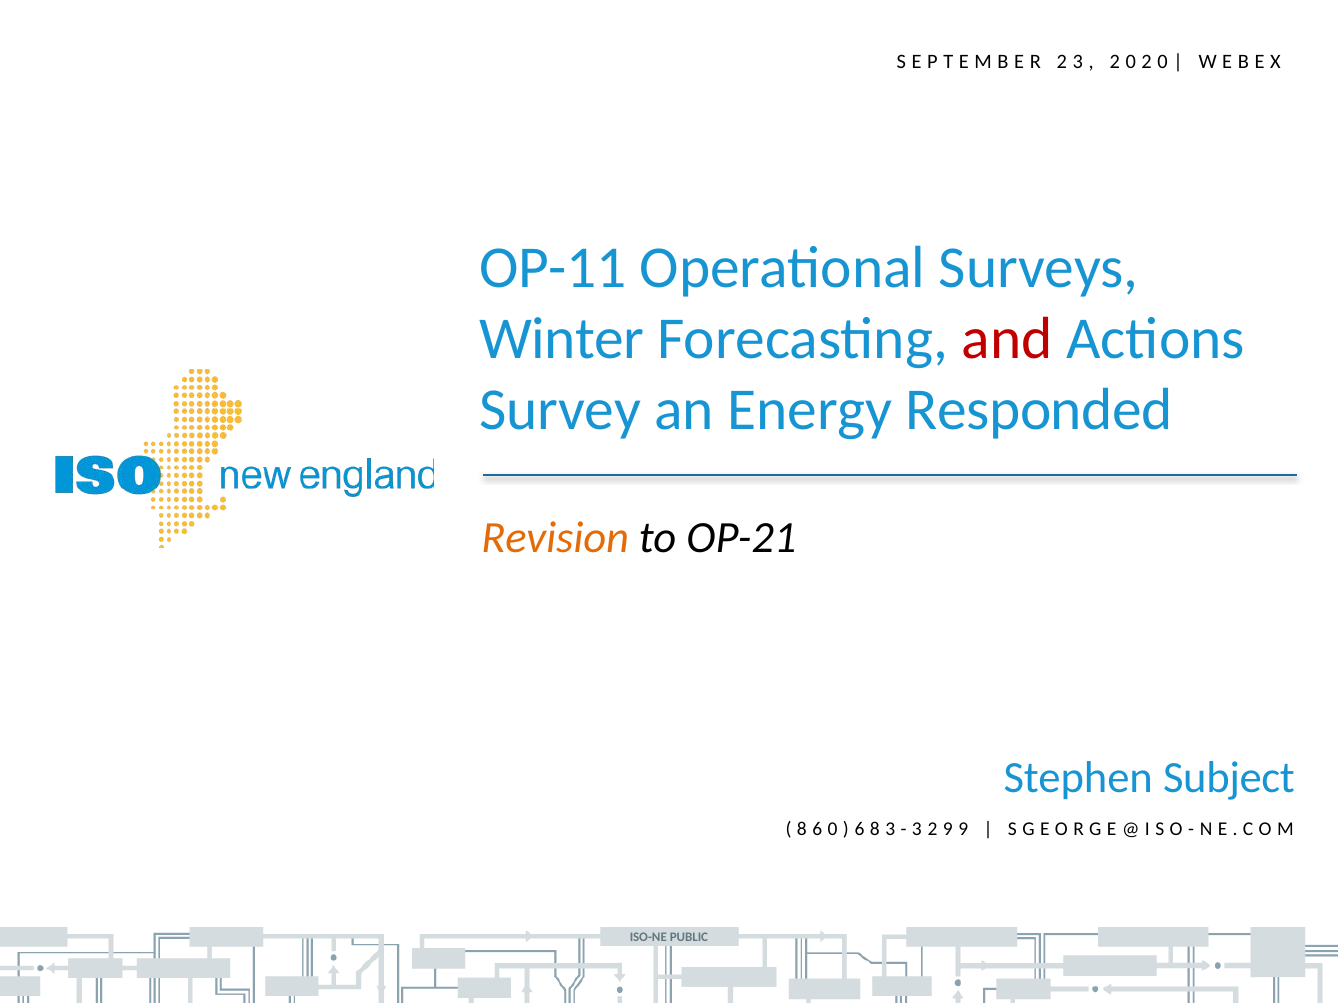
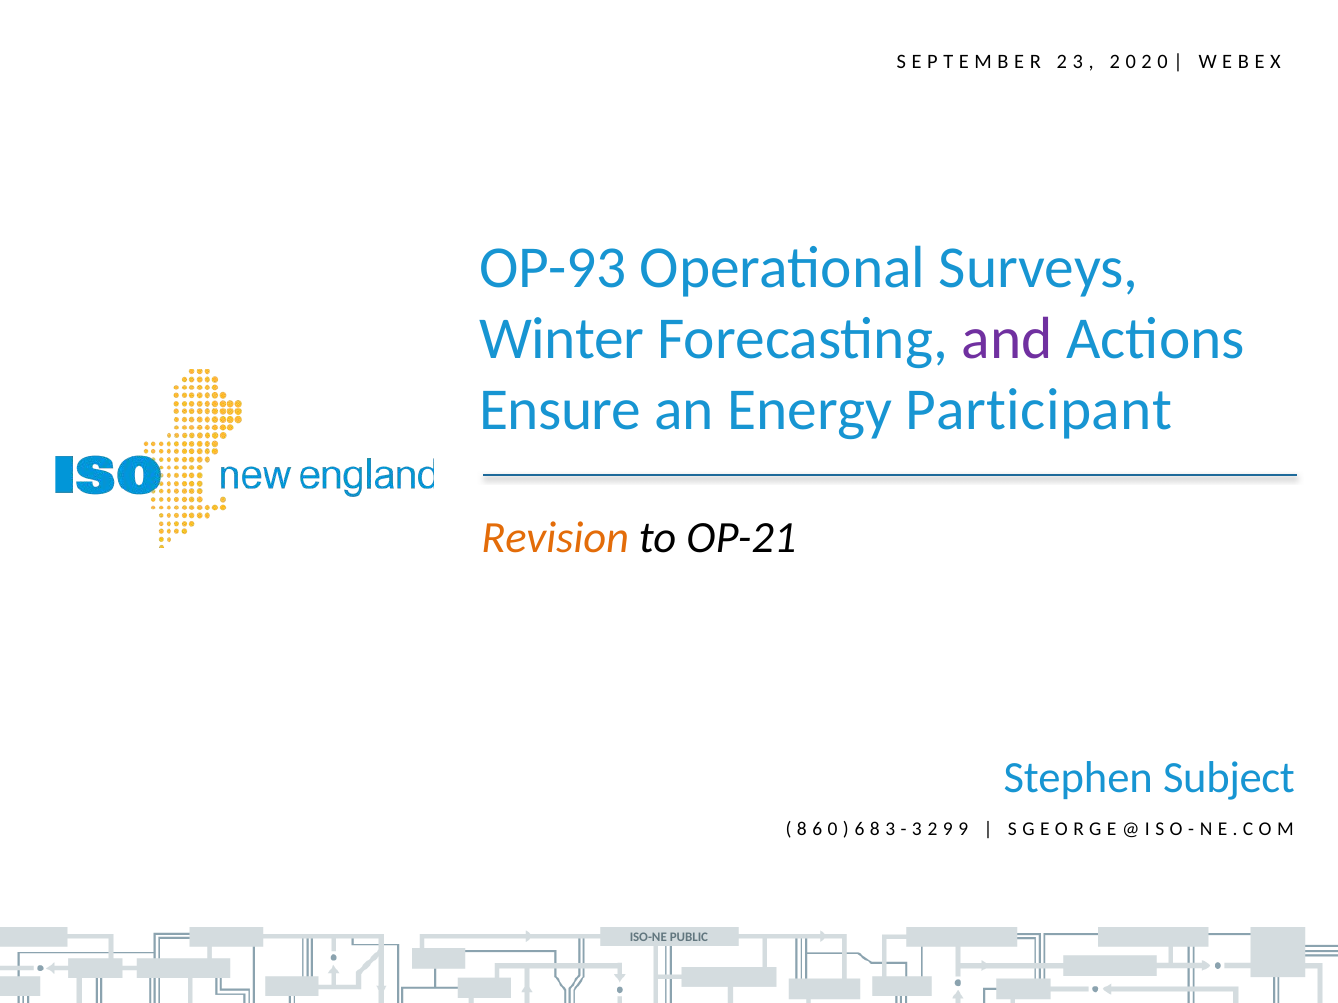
OP-11: OP-11 -> OP-93 (553, 268)
and colour: red -> purple (1007, 339)
Survey: Survey -> Ensure (560, 410)
Responded: Responded -> Participant (1039, 410)
